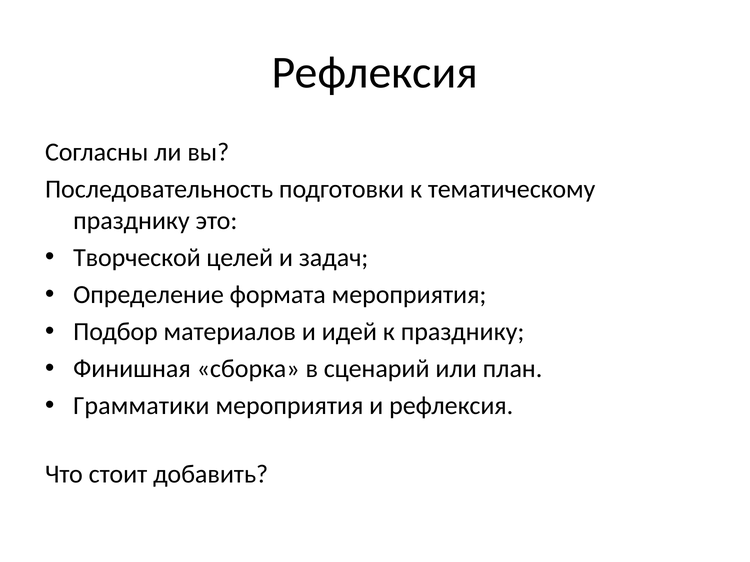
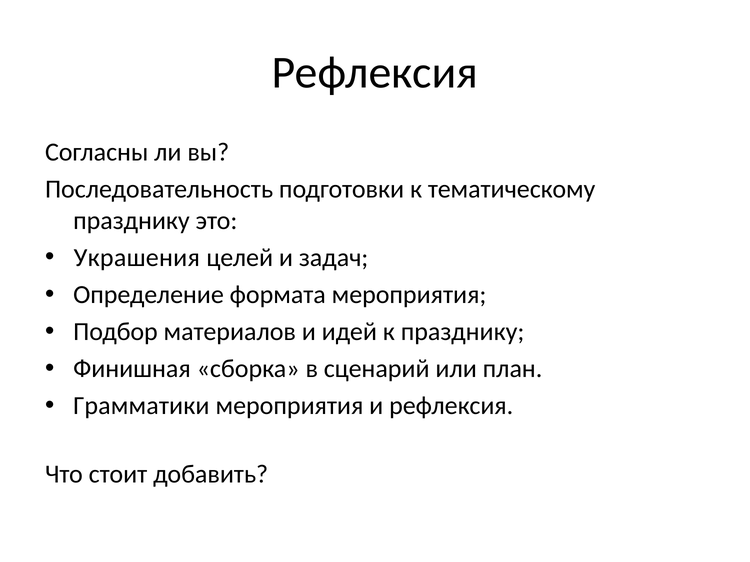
Творческой: Творческой -> Украшения (137, 258)
